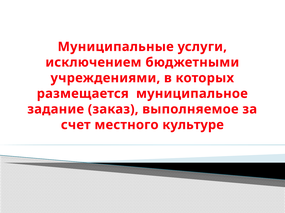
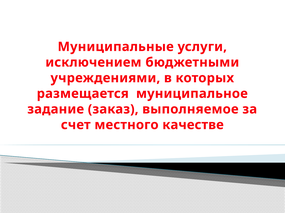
культуре: культуре -> качестве (193, 125)
